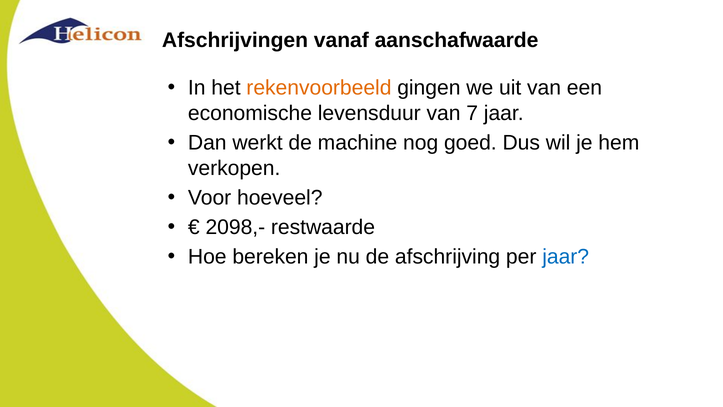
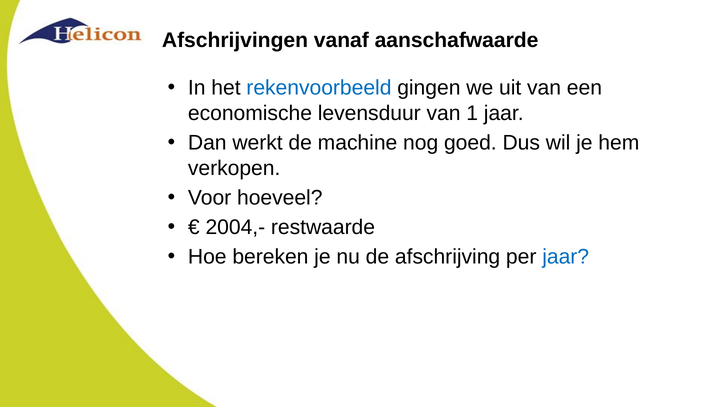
rekenvoorbeeld colour: orange -> blue (319, 88)
7: 7 -> 1 (472, 113)
2098,-: 2098,- -> 2004,- (235, 227)
